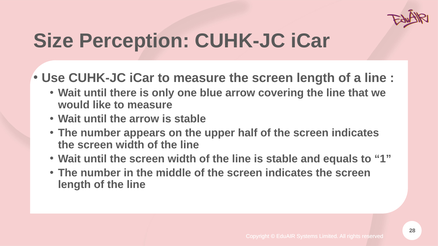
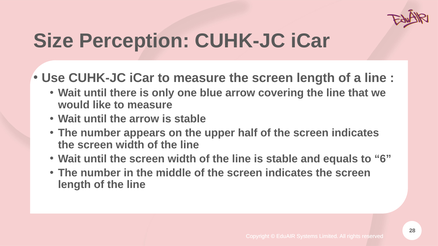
1: 1 -> 6 (383, 159)
